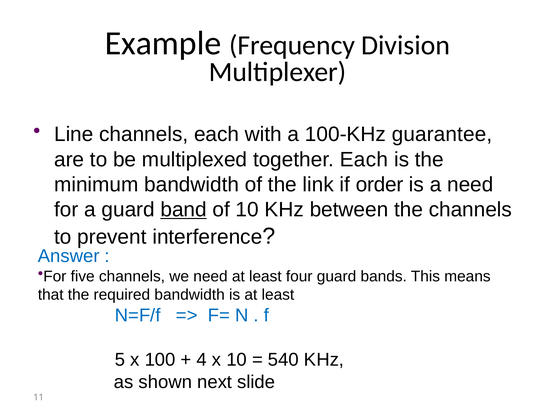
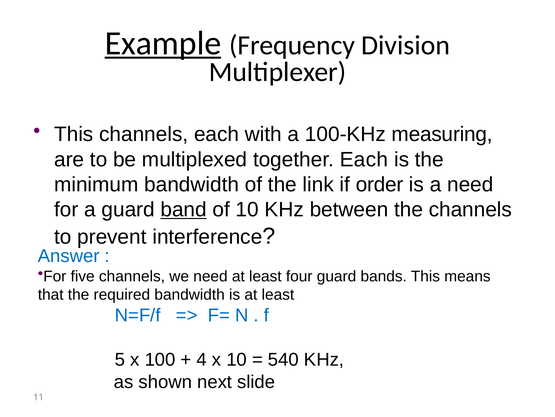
Example underline: none -> present (163, 43)
Line: Line -> This (74, 134)
guarantee: guarantee -> measuring (442, 134)
